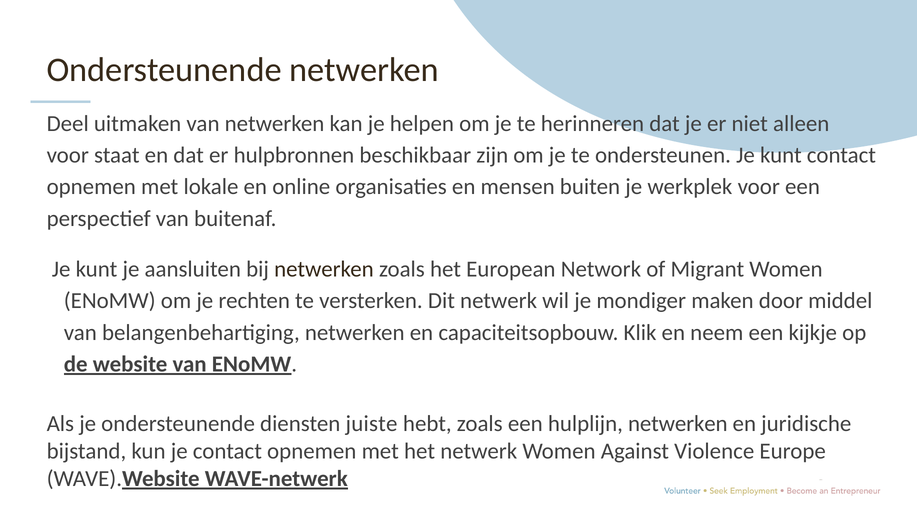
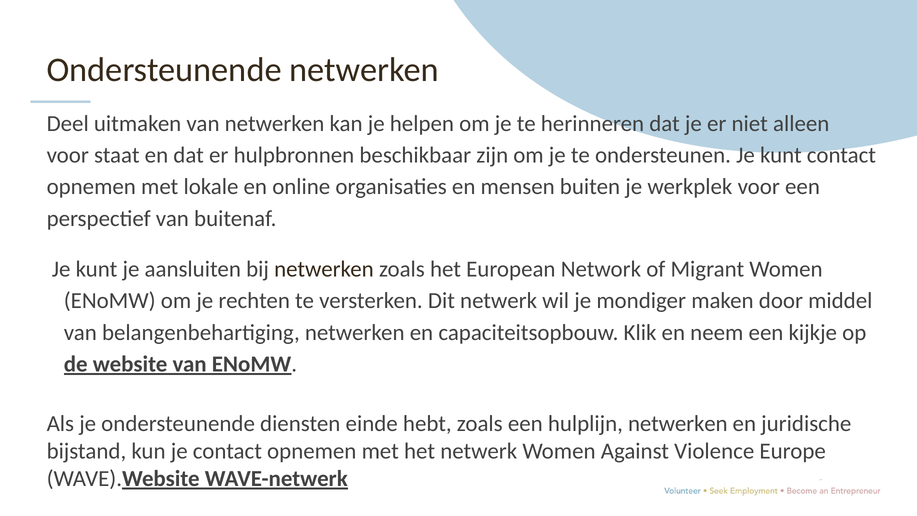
juiste: juiste -> einde (372, 423)
